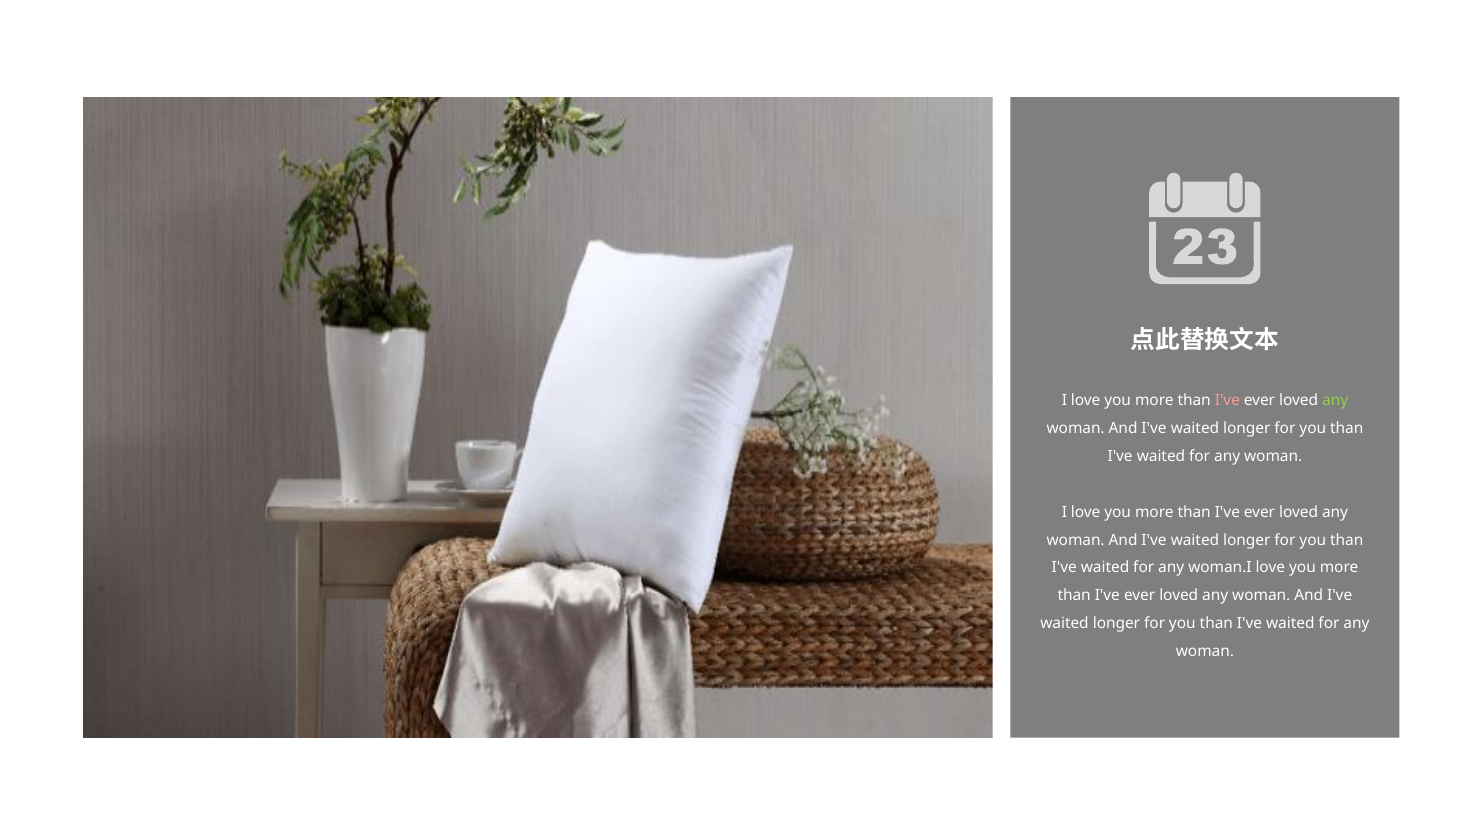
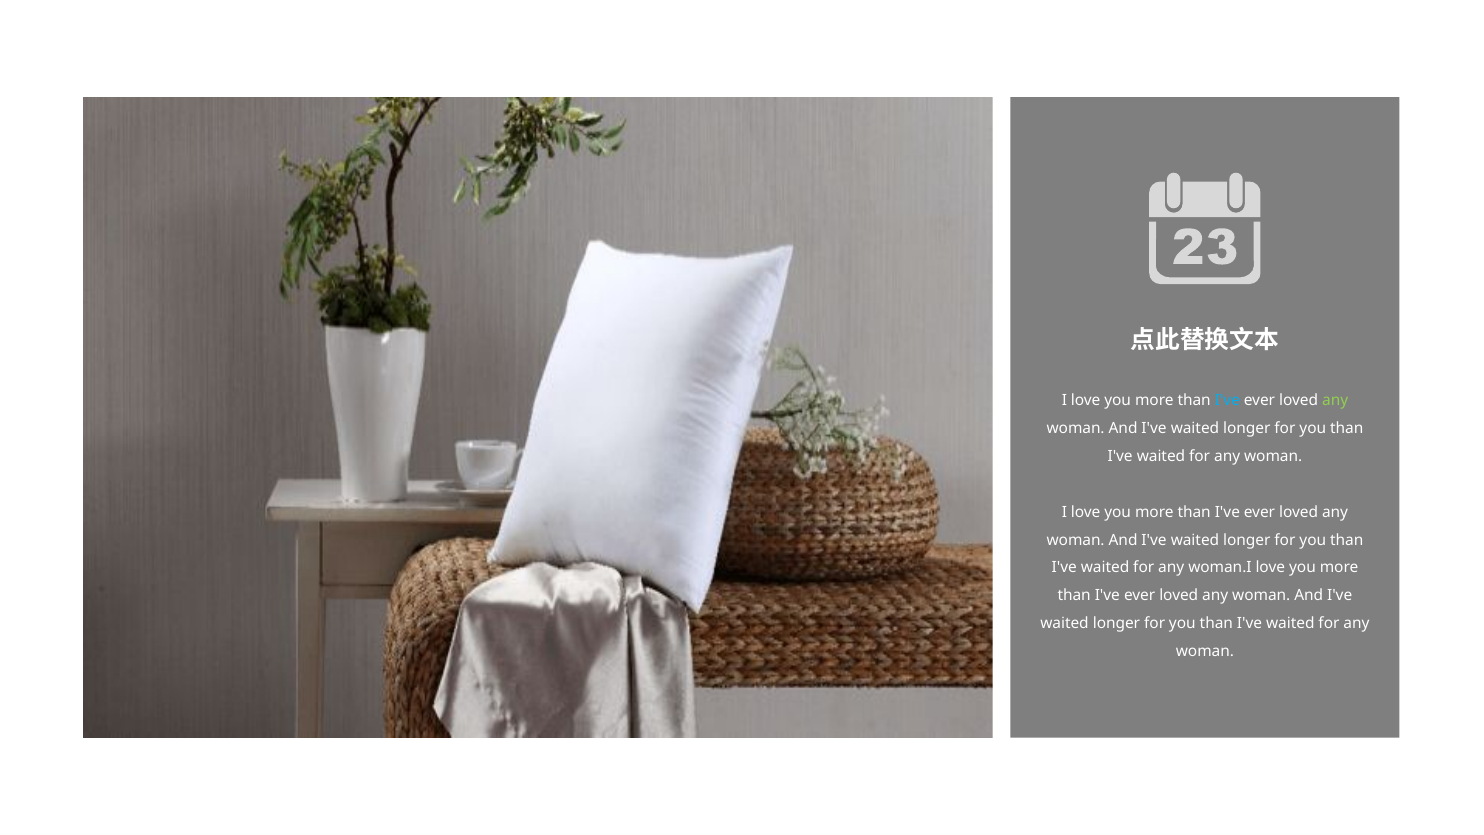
I've colour: pink -> light blue (1227, 400)
